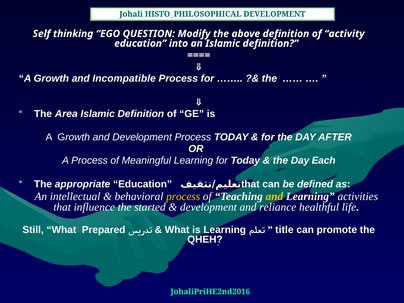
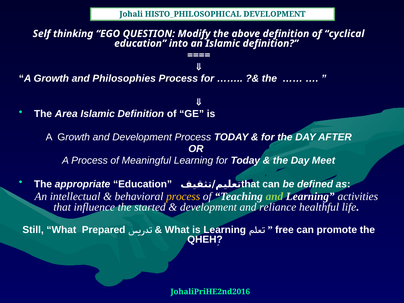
activity: activity -> cyclical (344, 34)
Incompatible: Incompatible -> Philosophies (124, 79)
Each: Each -> Meet (324, 161)
and colour: yellow -> light green (274, 196)
title: title -> free (284, 230)
